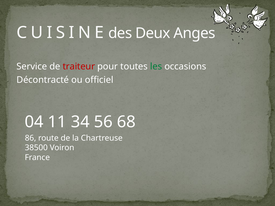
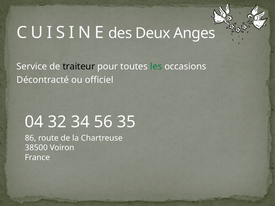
traiteur colour: red -> black (79, 67)
11: 11 -> 32 (57, 122)
68: 68 -> 35 (126, 122)
